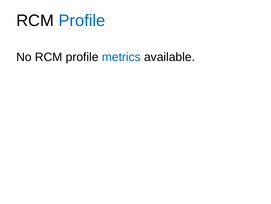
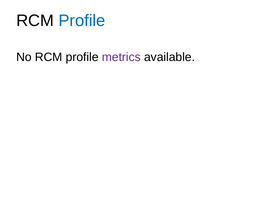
metrics colour: blue -> purple (121, 57)
